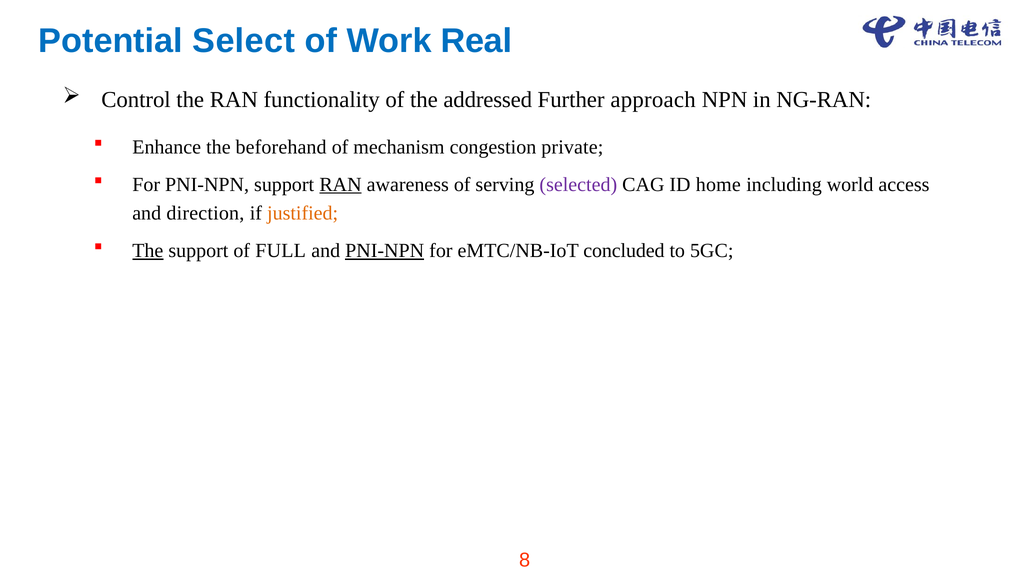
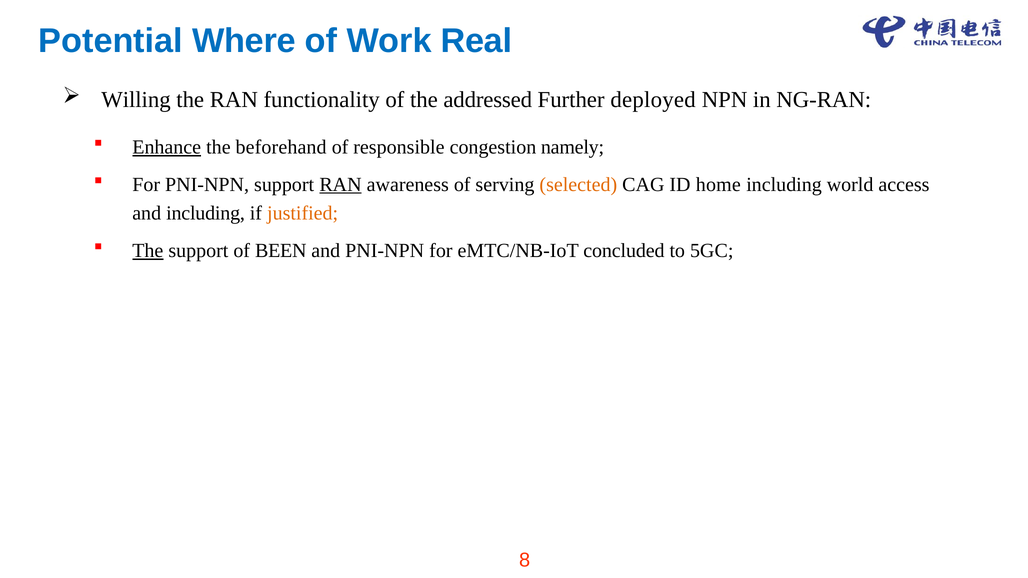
Select: Select -> Where (244, 41)
Control: Control -> Willing (136, 100)
approach: approach -> deployed (653, 100)
Enhance underline: none -> present (167, 147)
mechanism: mechanism -> responsible (399, 147)
private: private -> namely (572, 147)
selected colour: purple -> orange (578, 185)
and direction: direction -> including (206, 213)
FULL: FULL -> BEEN (281, 251)
PNI-NPN underline: present -> none (385, 251)
